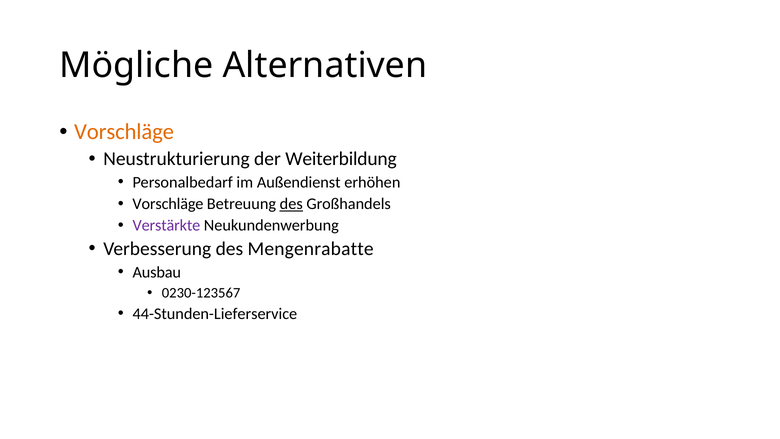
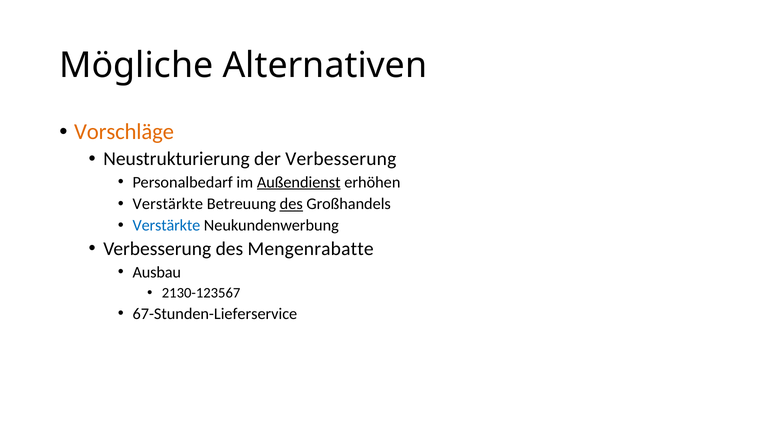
der Weiterbildung: Weiterbildung -> Verbesserung (341, 159)
Außendienst underline: none -> present (299, 182)
Vorschläge: Vorschläge -> Verstärkte (168, 204)
Verstärkte colour: purple -> blue (166, 225)
0230-123567: 0230-123567 -> 2130-123567 (201, 293)
44-Stunden-Lieferservice: 44-Stunden-Lieferservice -> 67-Stunden-Lieferservice (215, 314)
